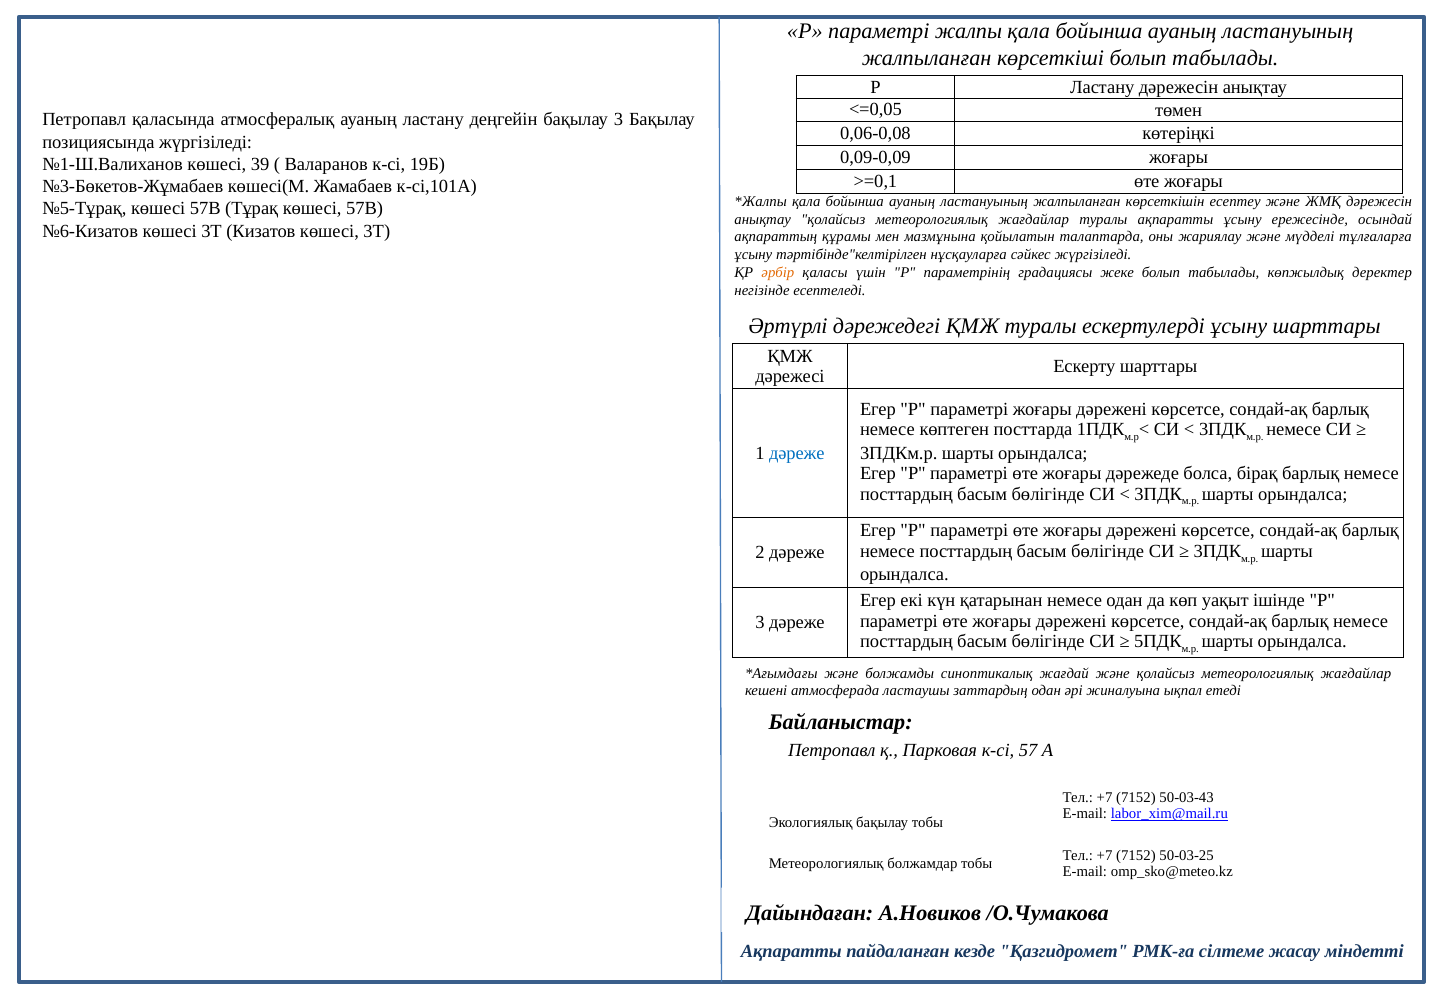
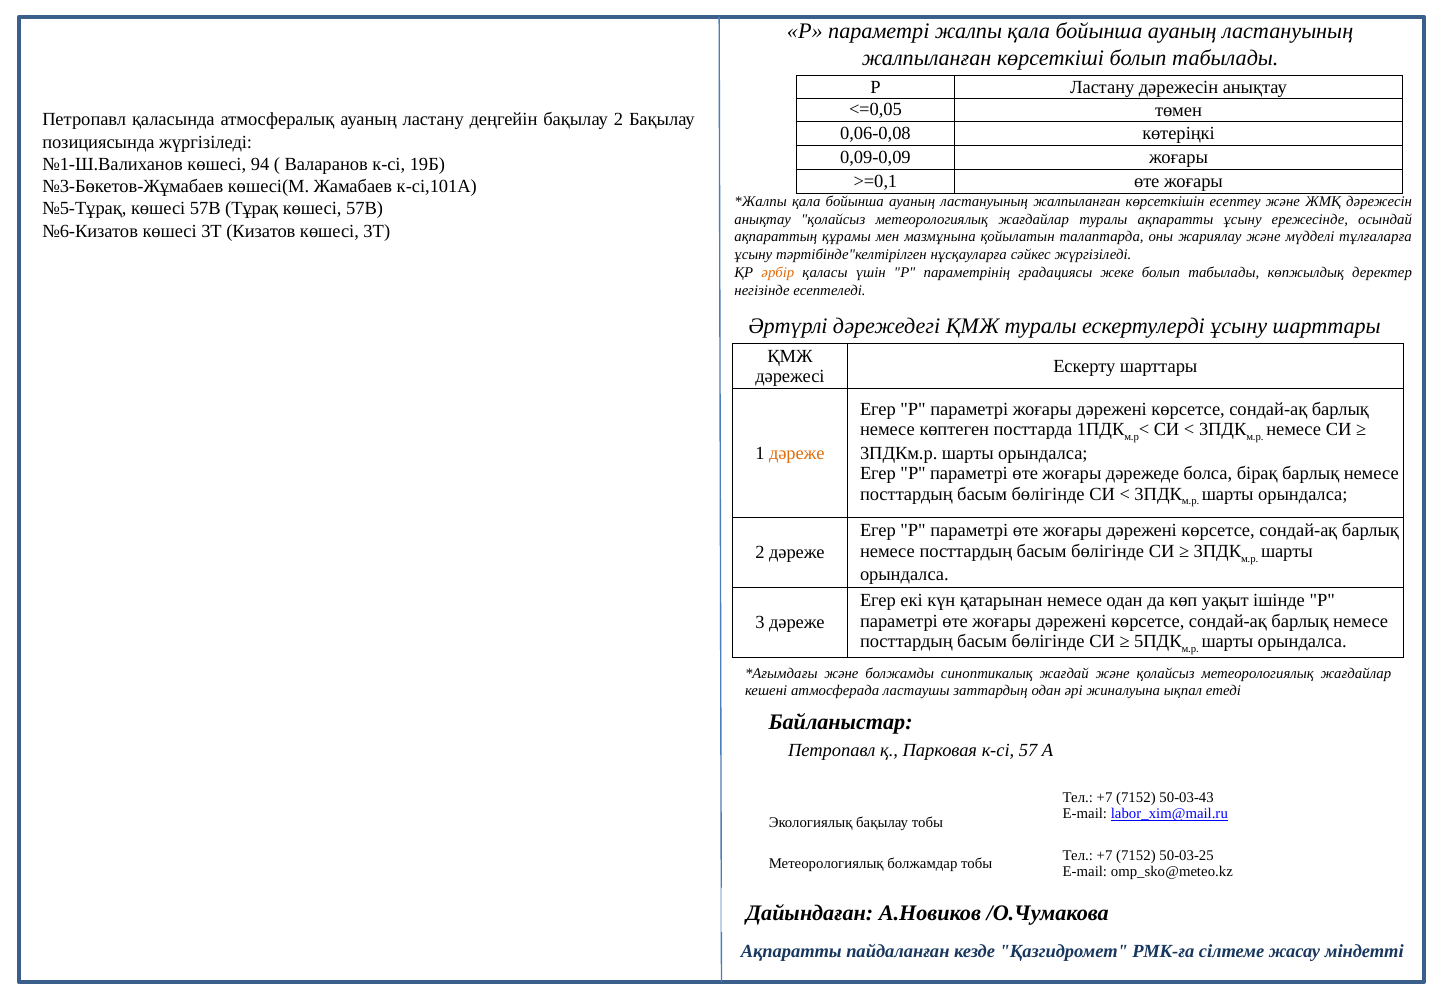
бақылау 3: 3 -> 2 (618, 120)
39: 39 -> 94 (260, 164)
дәреже colour: blue -> orange (797, 453)
